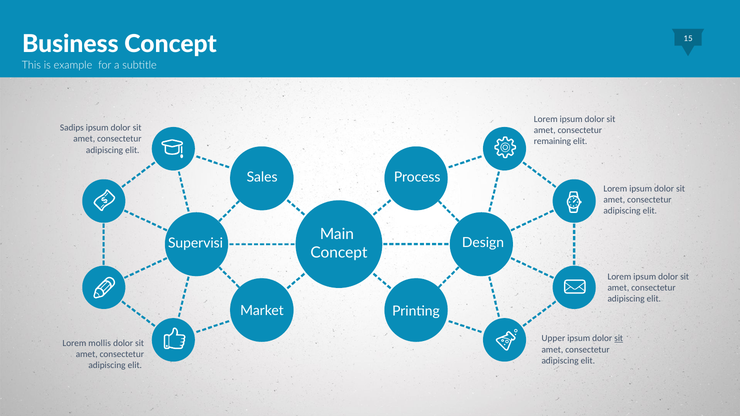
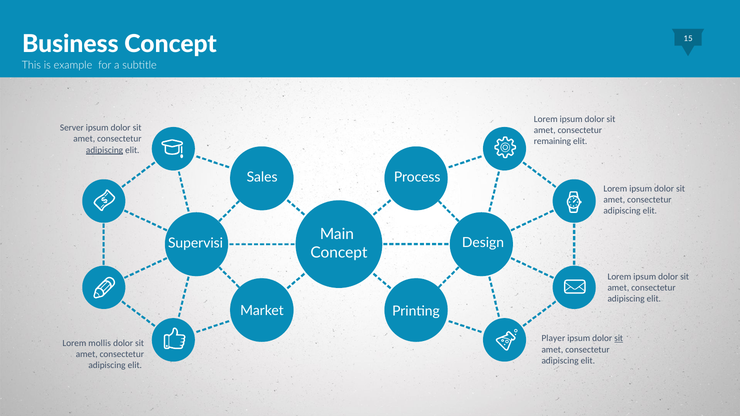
Sadips: Sadips -> Server (72, 128)
adipiscing underline: none -> present (105, 150)
Upper: Upper -> Player (553, 339)
